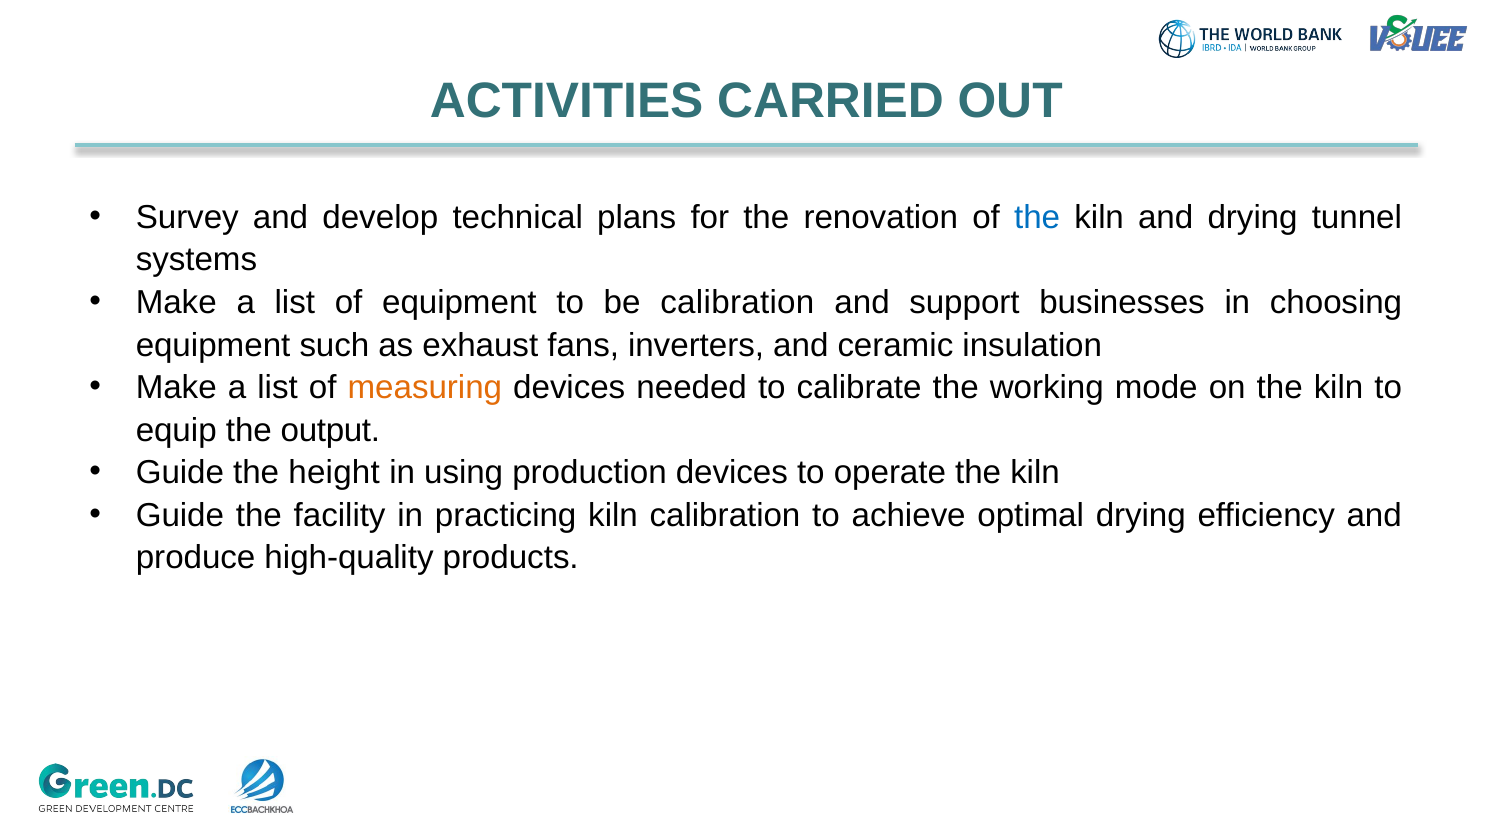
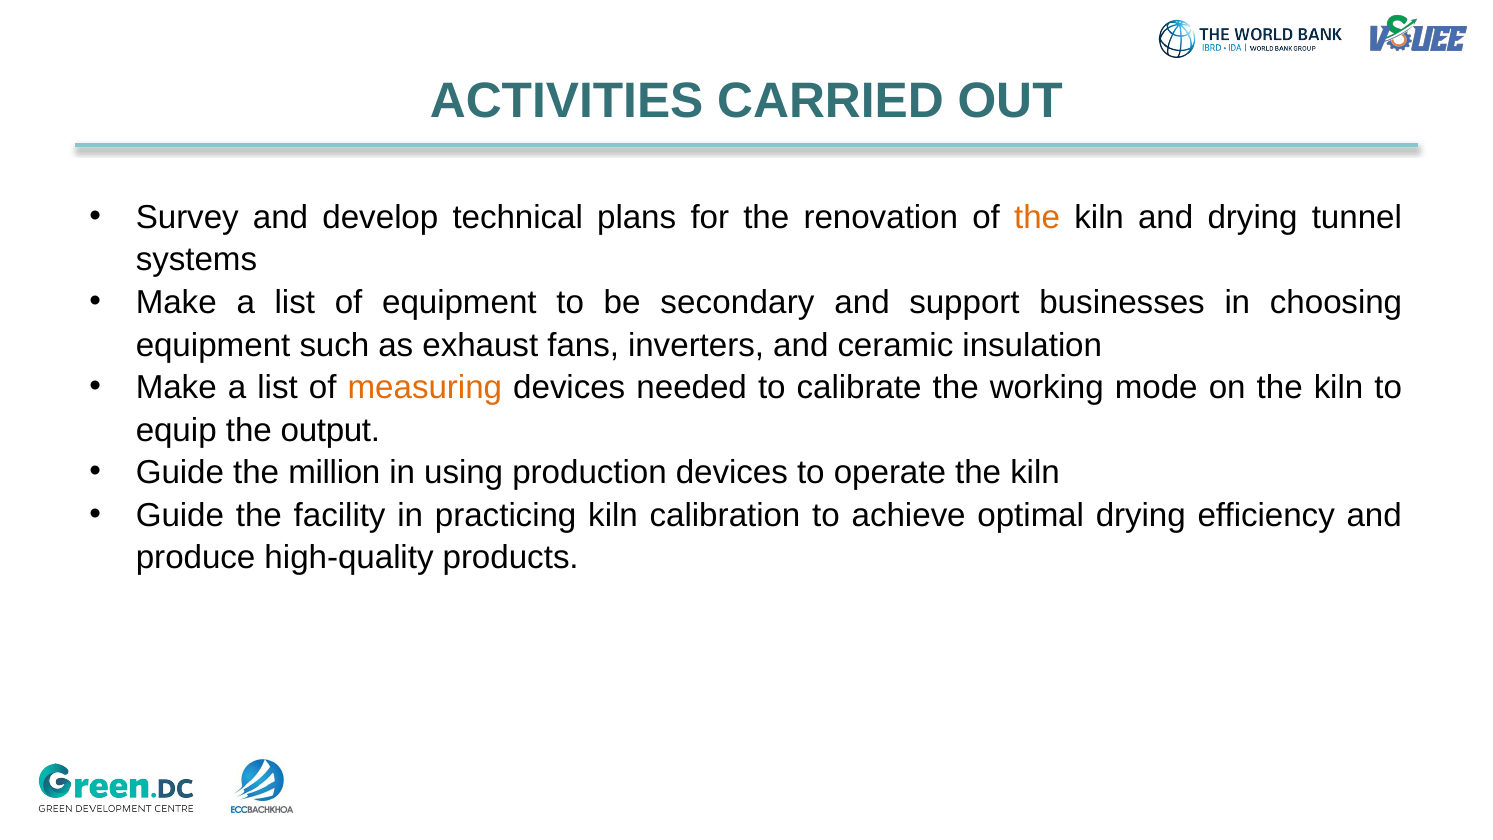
the colour: blue -> orange (1037, 217)
be calibration: calibration -> secondary (737, 303)
height: height -> million (334, 473)
